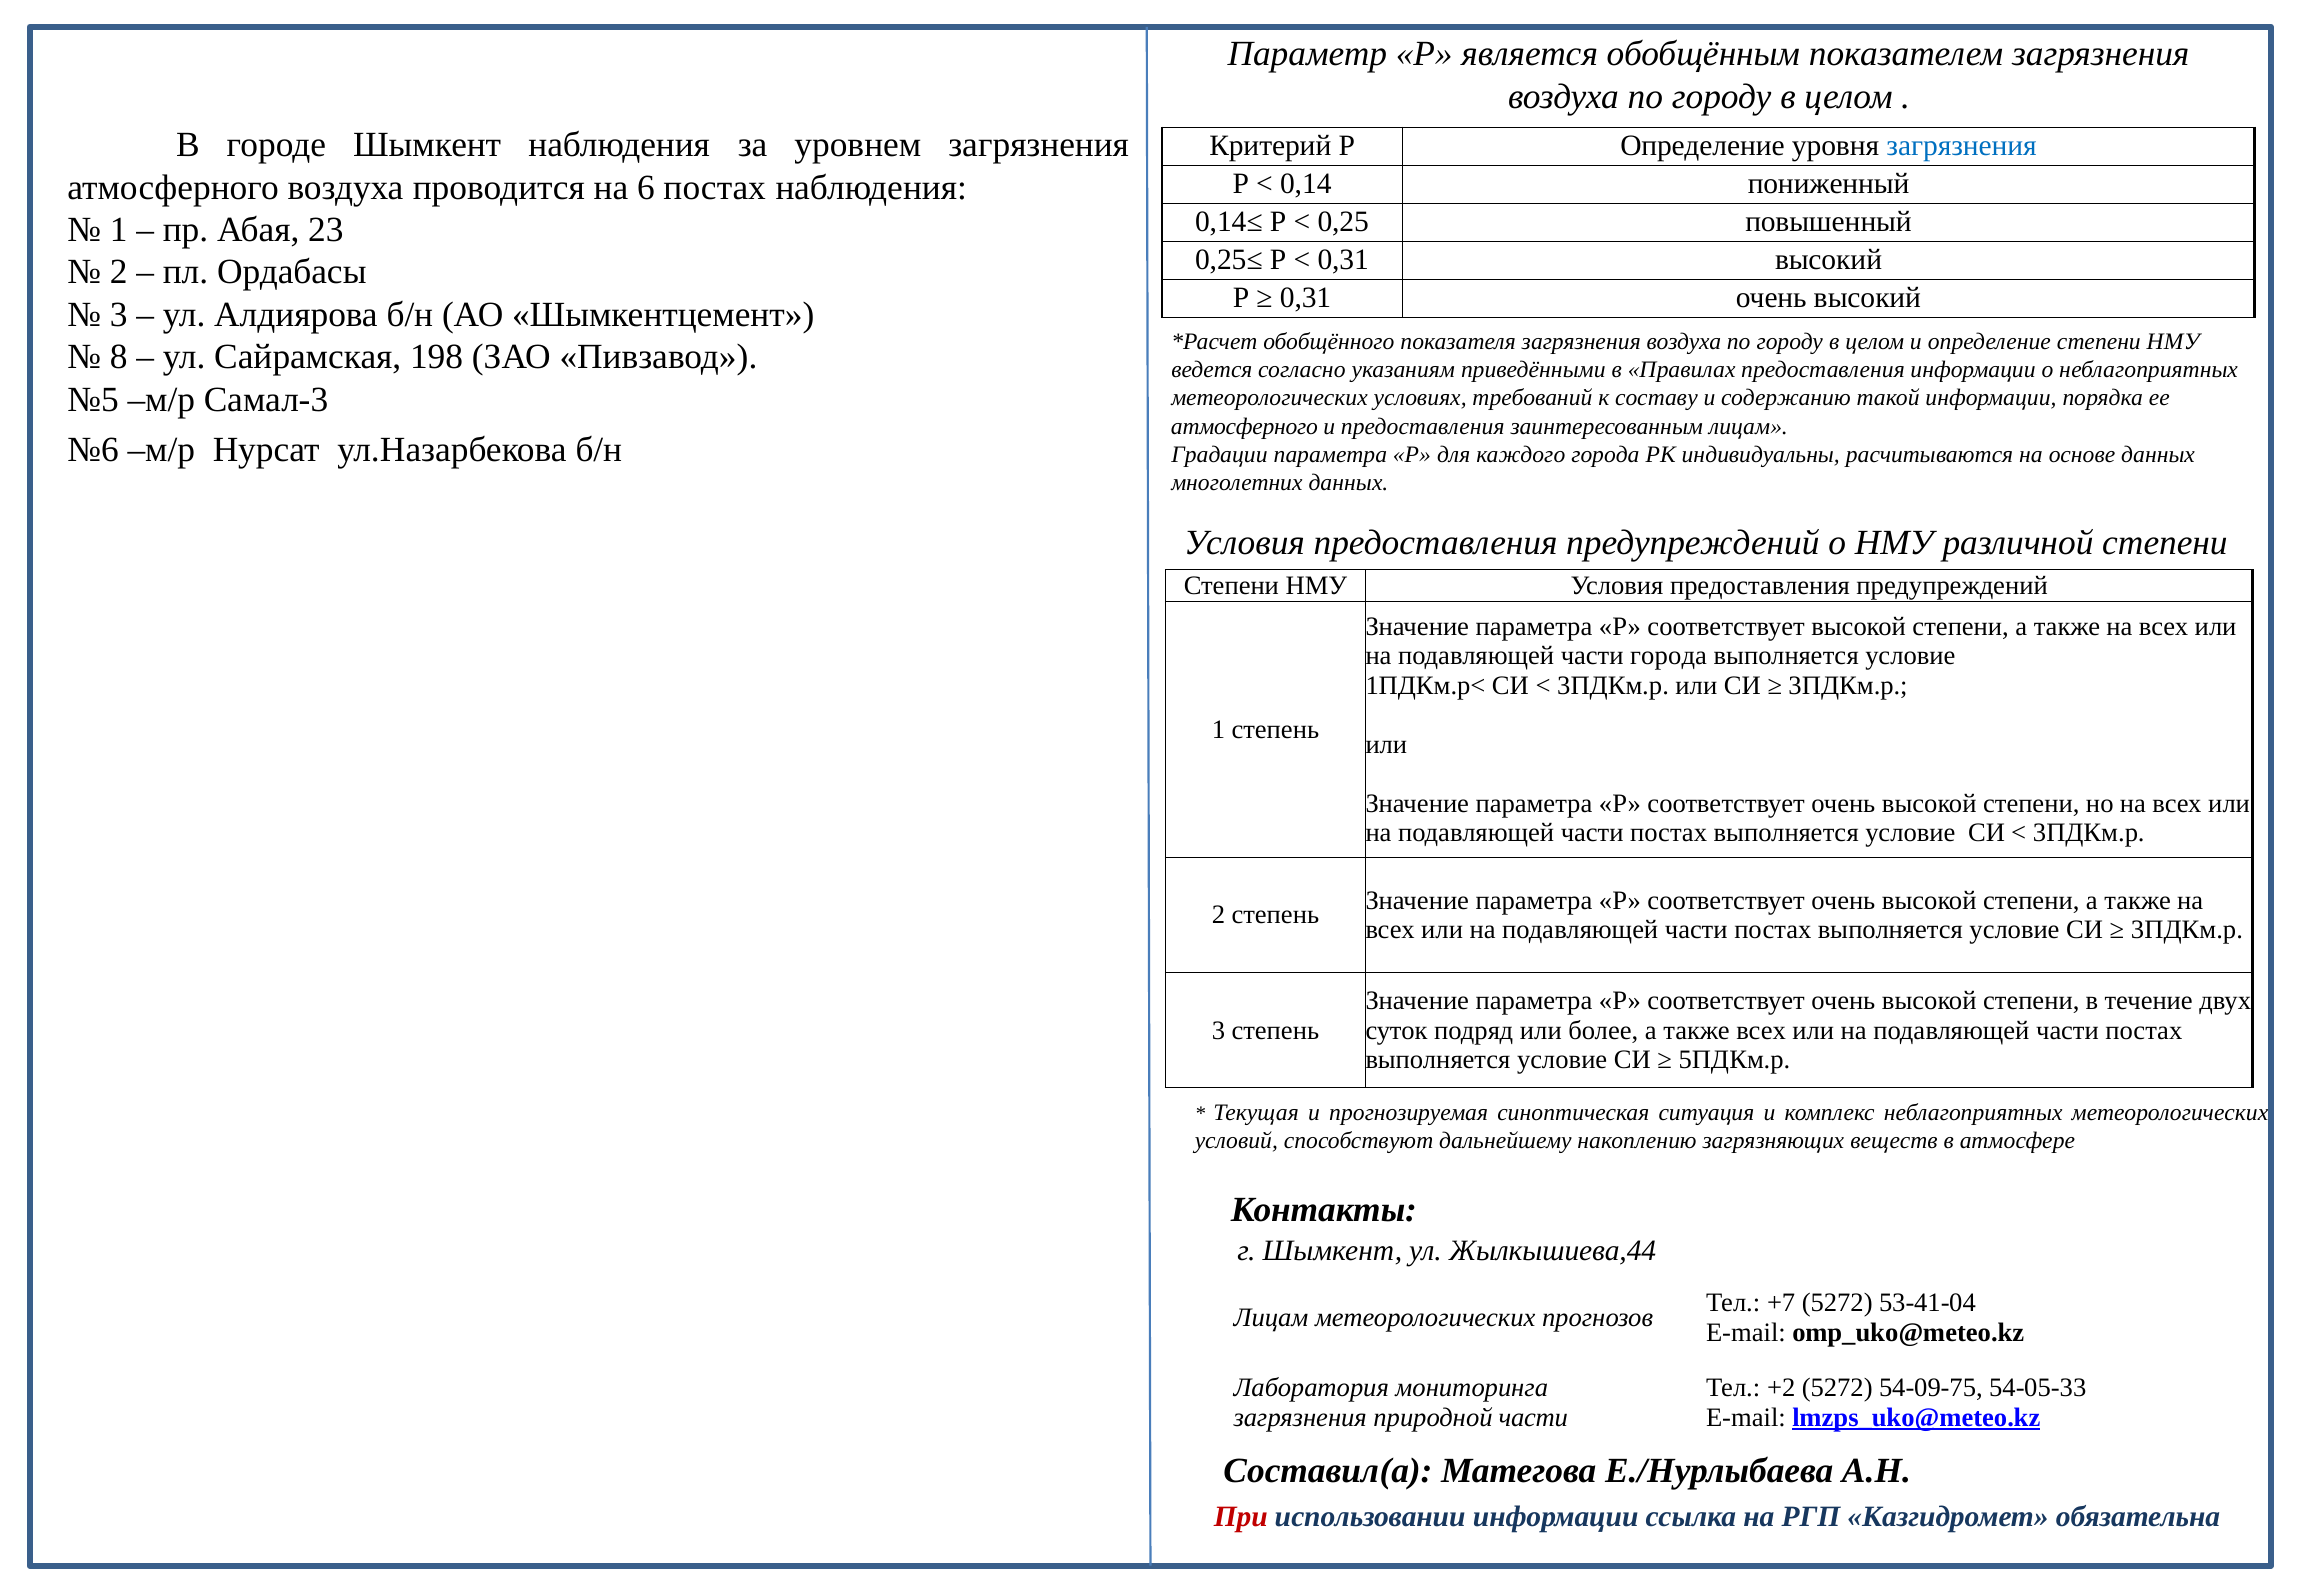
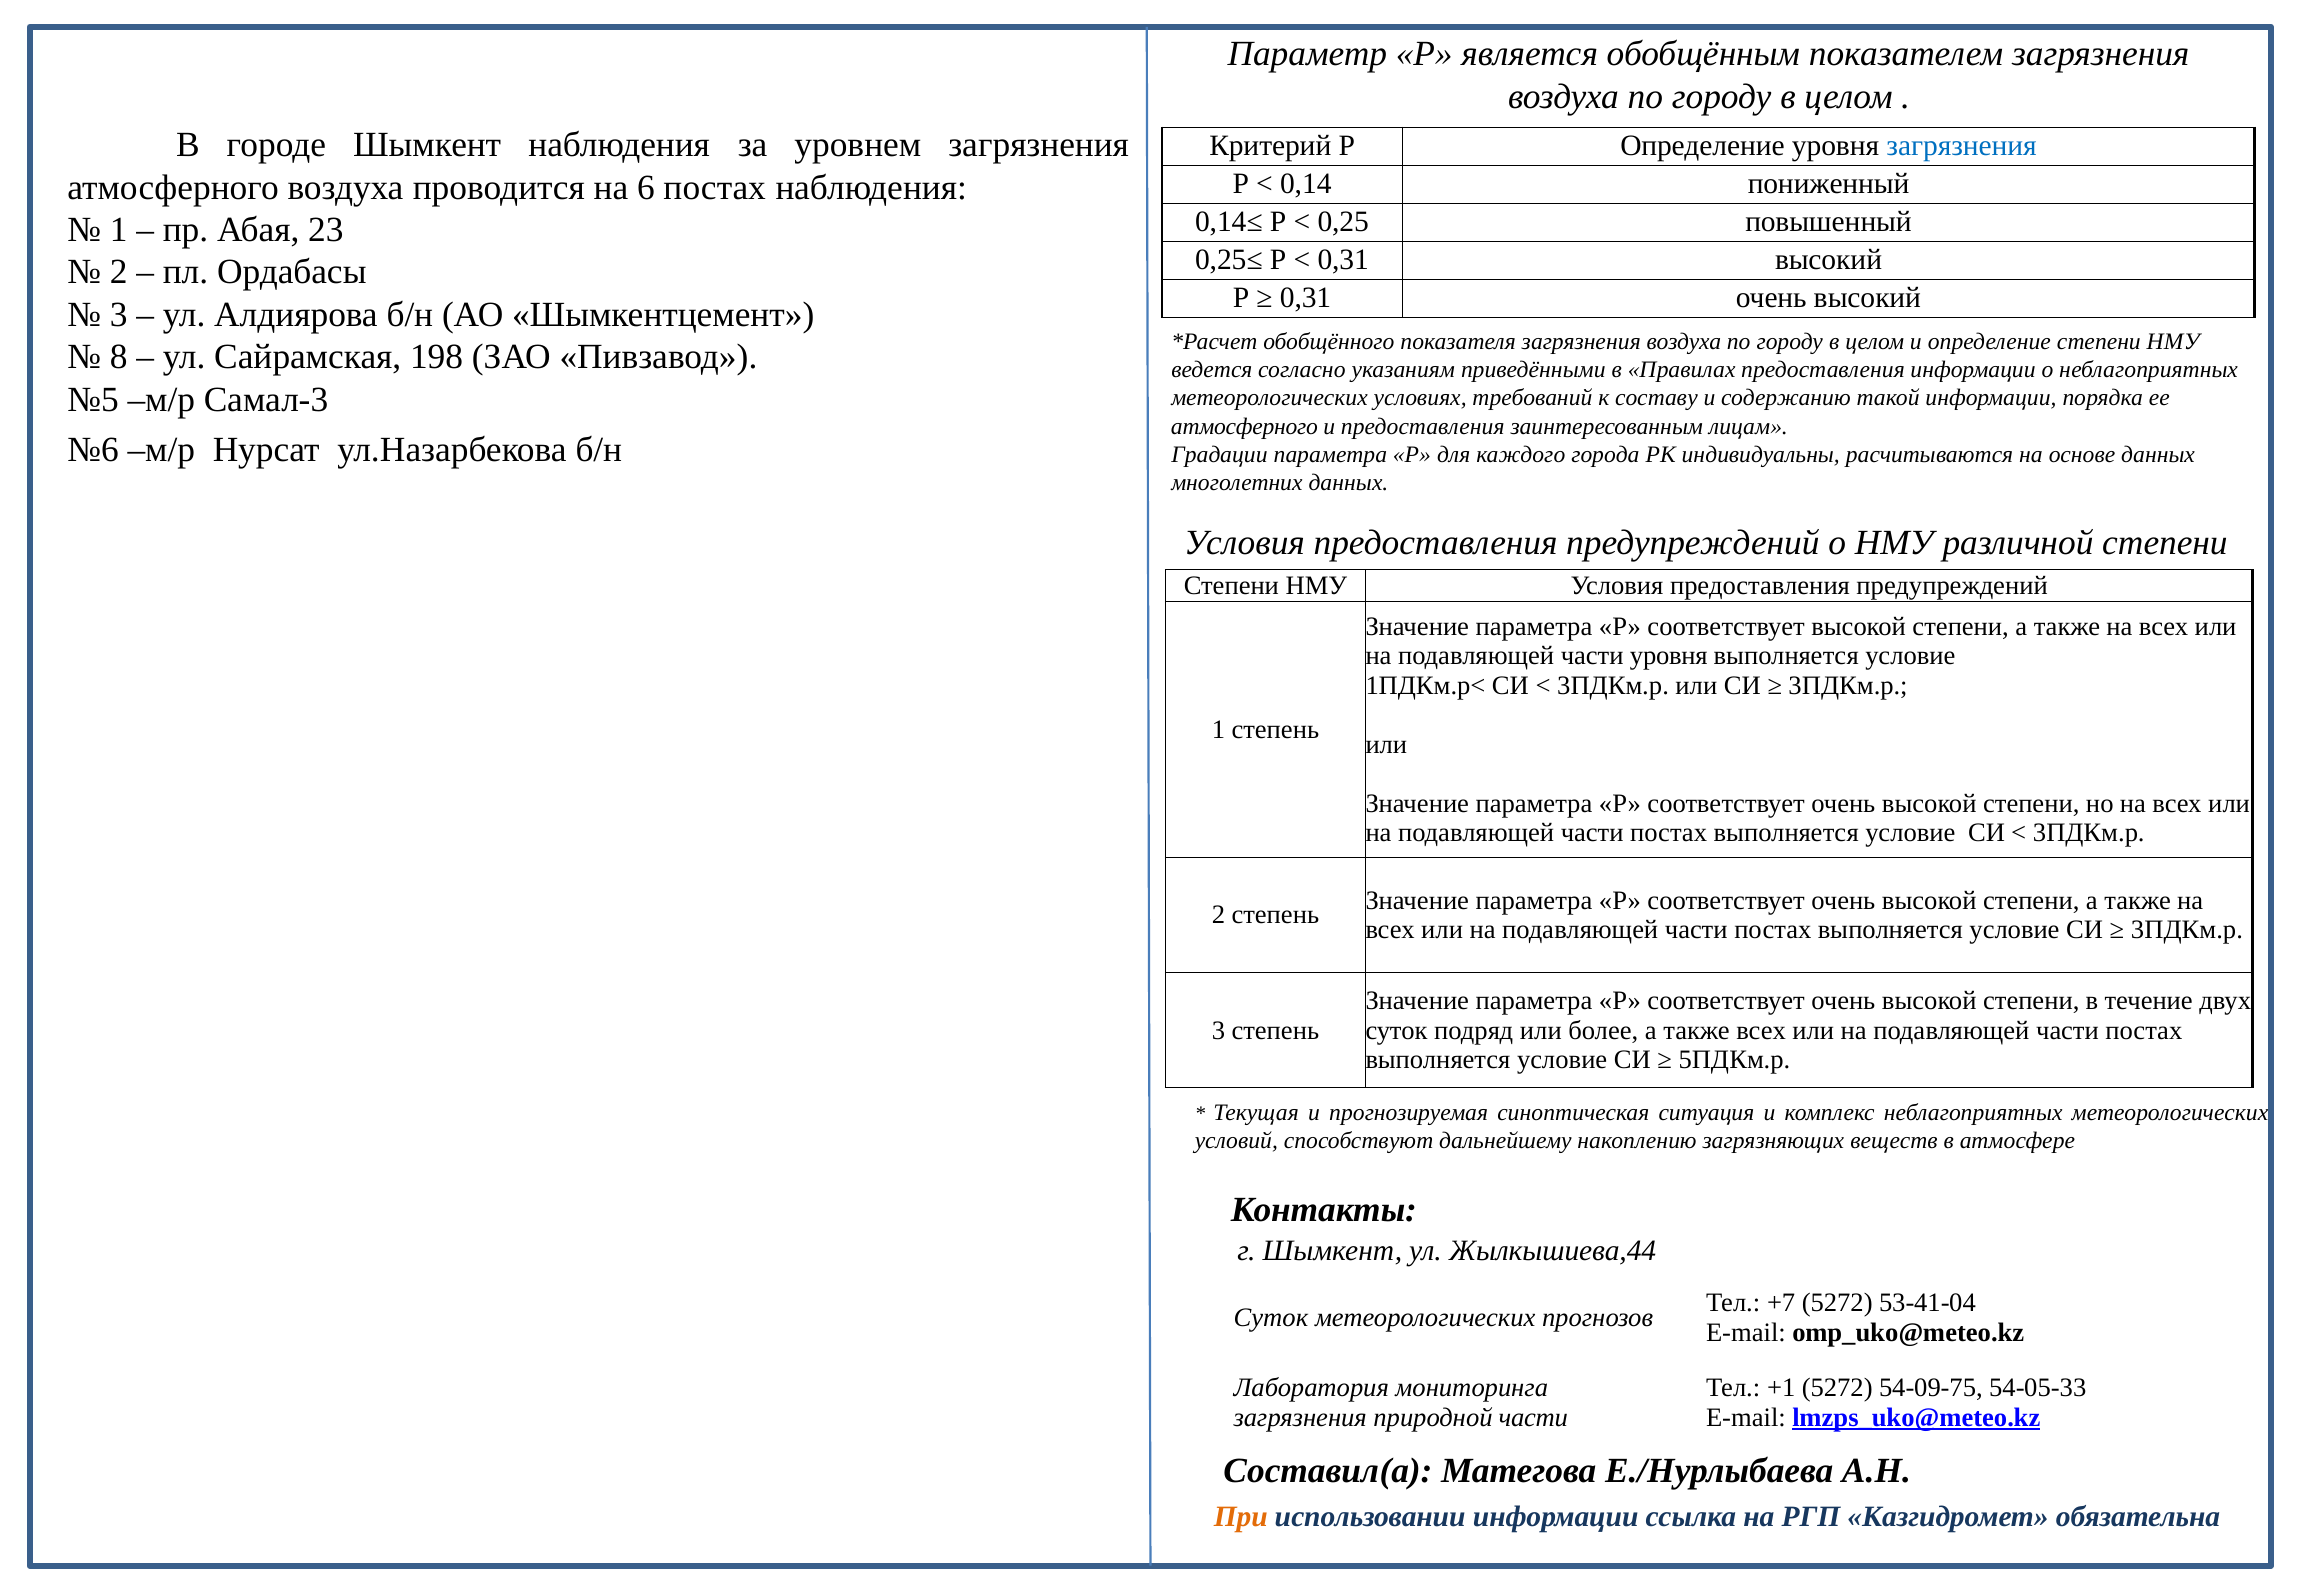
части города: города -> уровня (1669, 656)
Лицам: Лицам -> Суток (1271, 1318)
+2: +2 -> +1 (1781, 1388)
При colour: red -> orange (1241, 1517)
